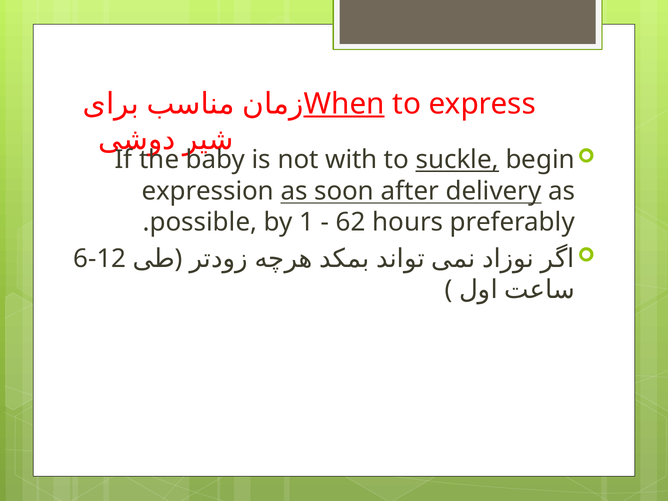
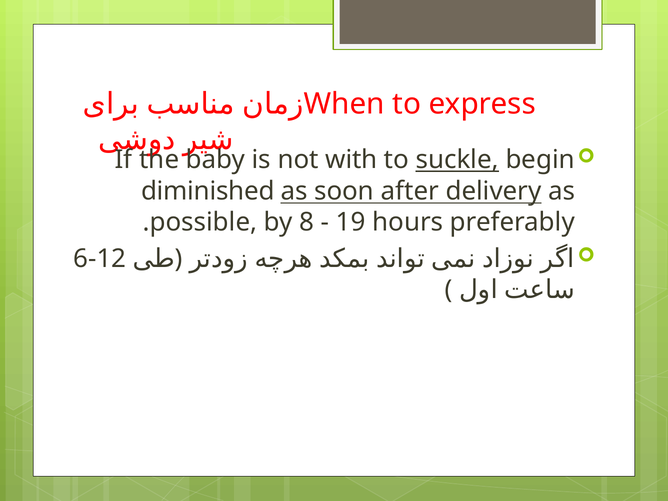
When underline: present -> none (344, 104)
expression: expression -> diminished (208, 191)
1: 1 -> 8 (307, 222)
62: 62 -> 19 (351, 222)
